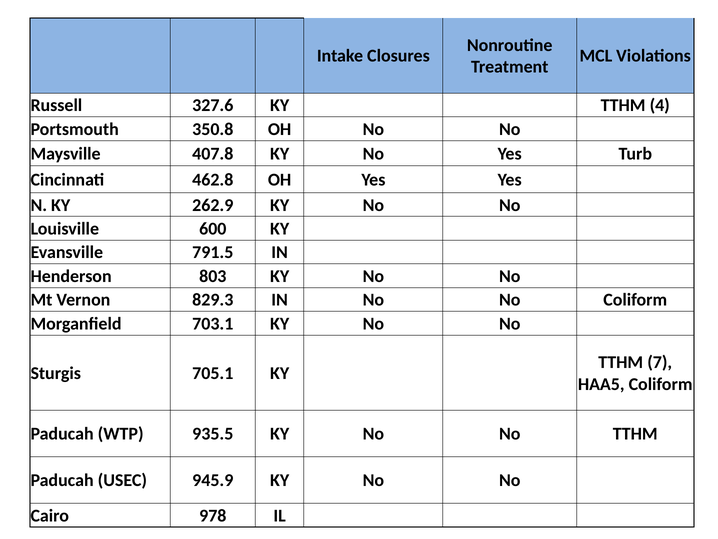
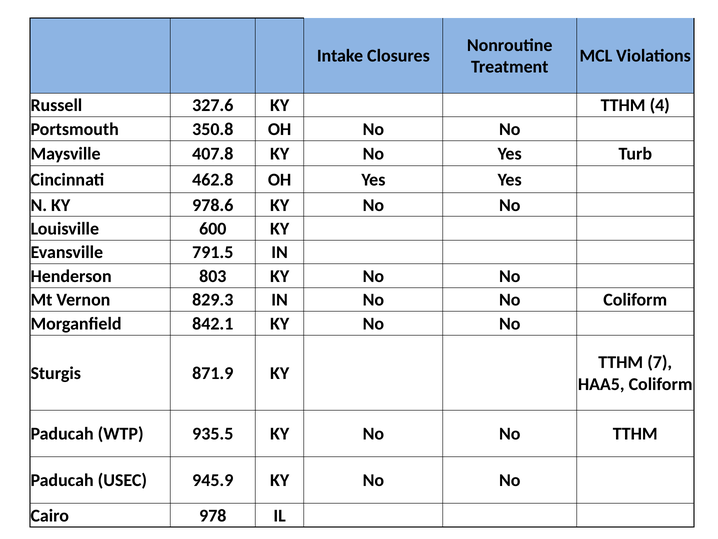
262.9: 262.9 -> 978.6 (213, 205)
703.1: 703.1 -> 842.1 (213, 323)
705.1: 705.1 -> 871.9 (213, 373)
